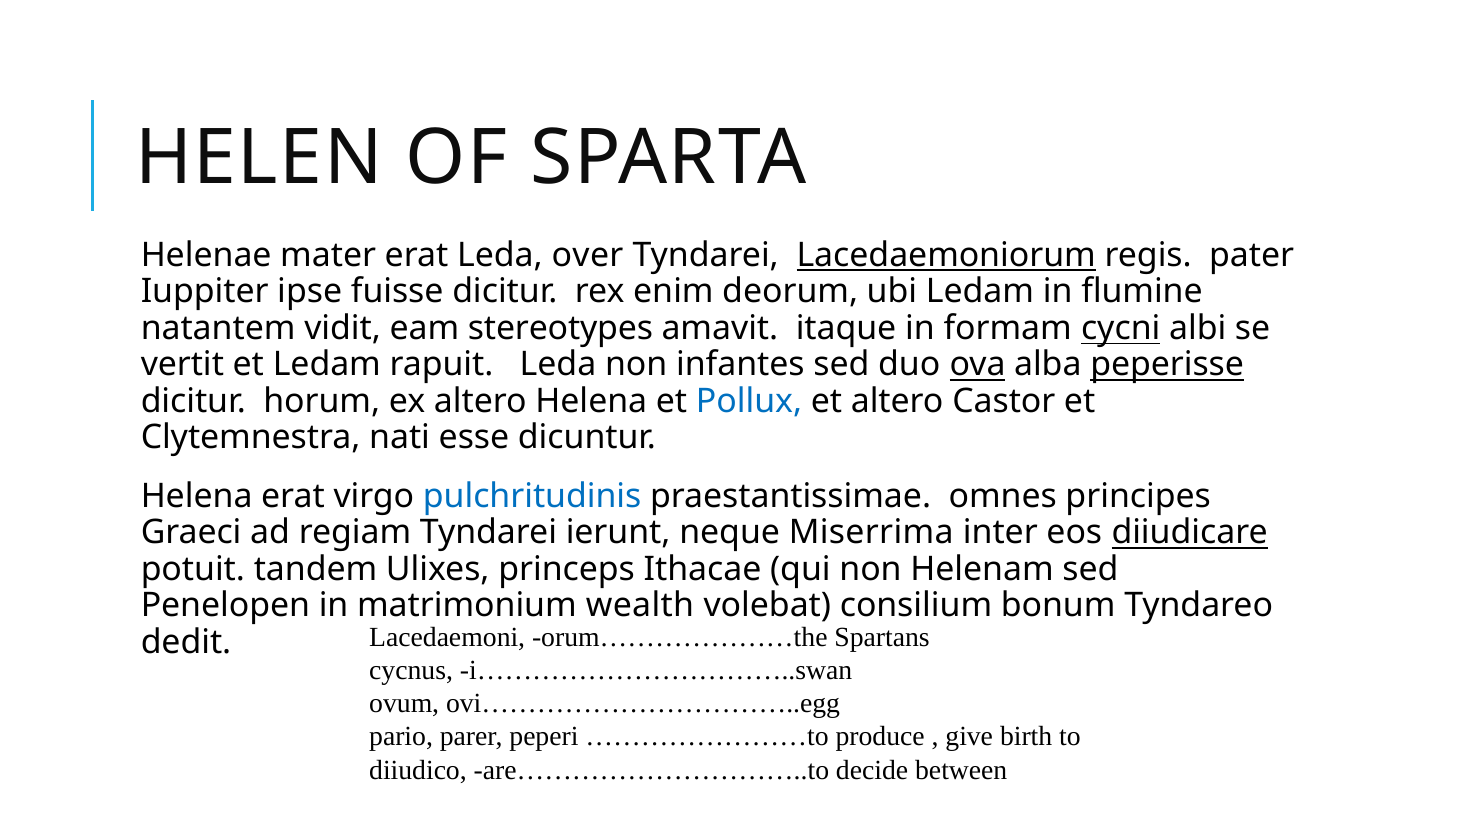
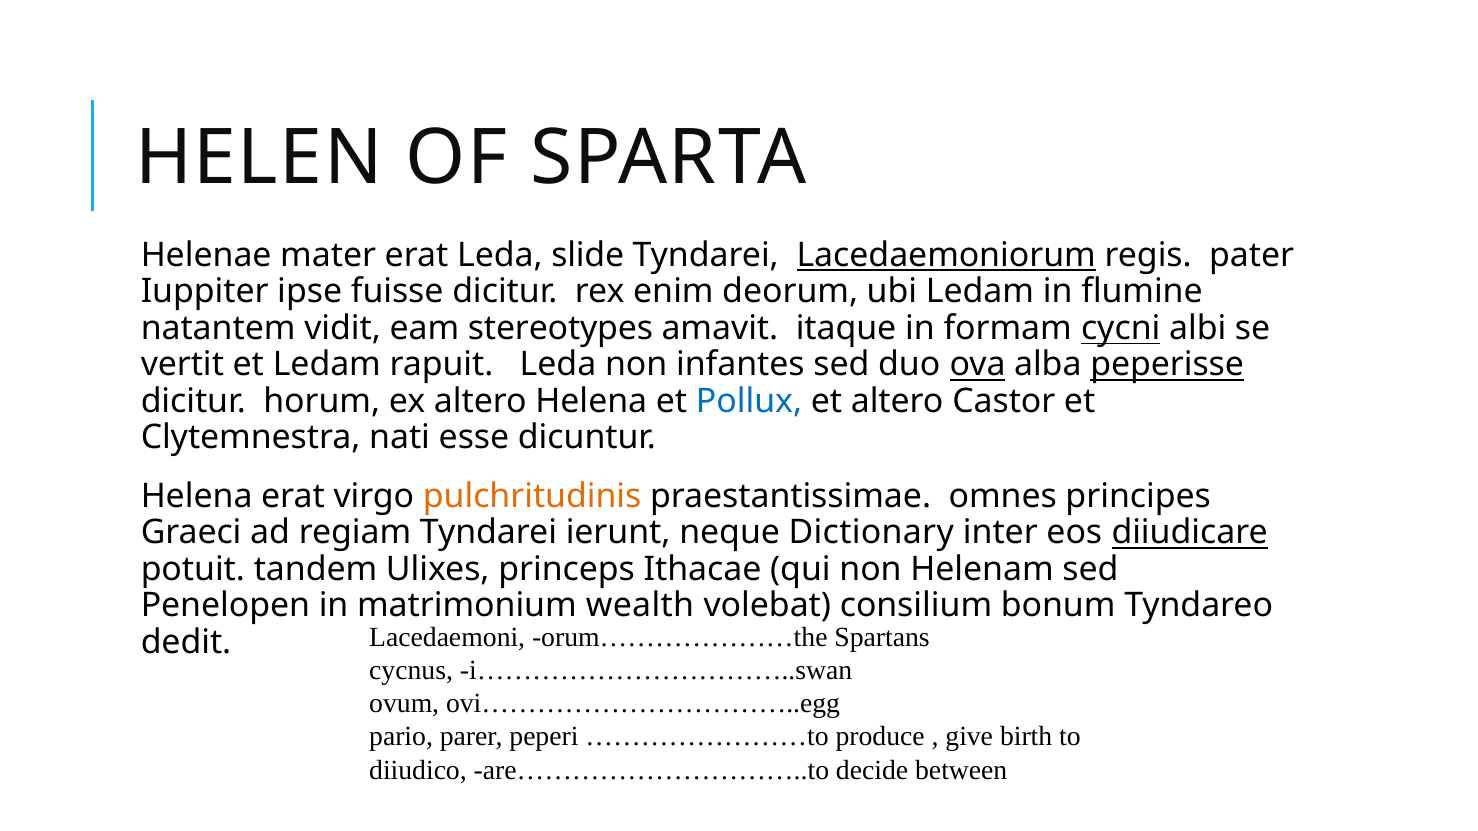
over: over -> slide (588, 255)
pulchritudinis colour: blue -> orange (532, 496)
Miserrima: Miserrima -> Dictionary (871, 533)
